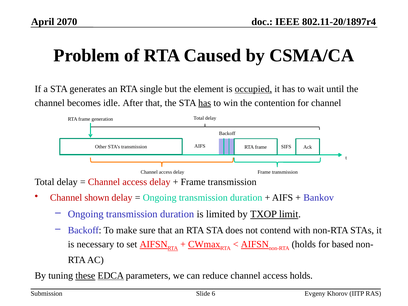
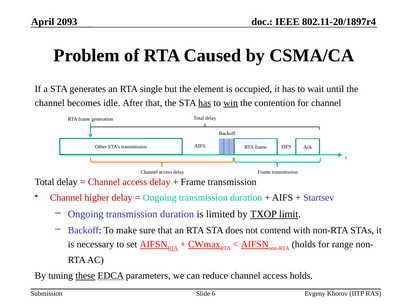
2070: 2070 -> 2093 (67, 22)
occupied underline: present -> none (253, 89)
win underline: none -> present (231, 103)
shown: shown -> higher (97, 198)
Bankov: Bankov -> Startsev (319, 198)
based: based -> range (343, 244)
